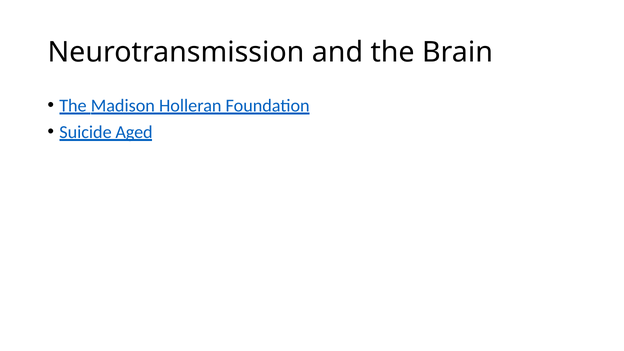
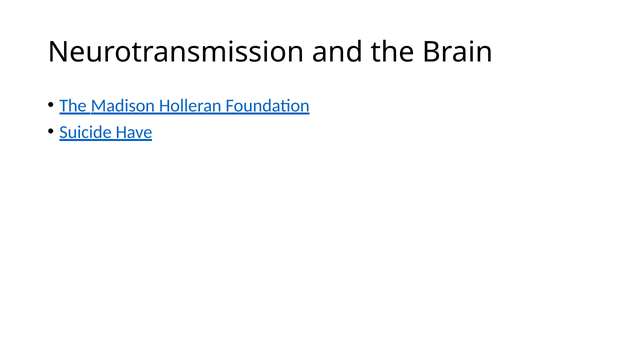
Aged: Aged -> Have (134, 132)
